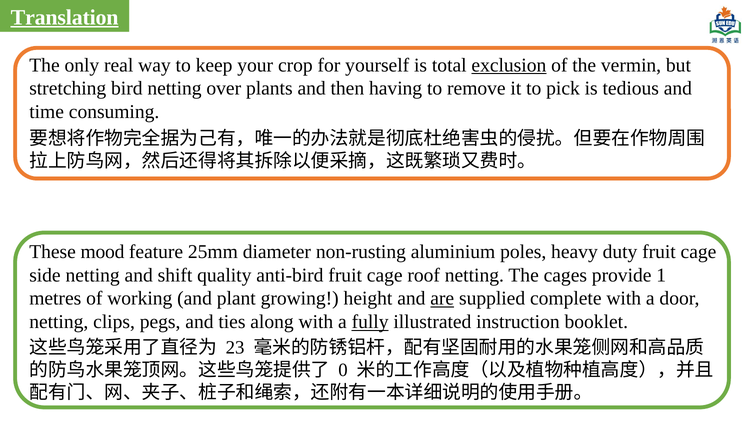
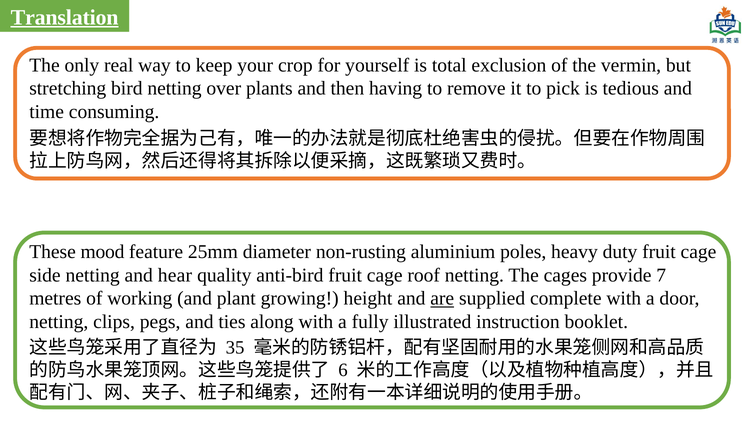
exclusion underline: present -> none (509, 65)
shift: shift -> hear (175, 275)
1: 1 -> 7 (661, 275)
fully underline: present -> none (370, 322)
23: 23 -> 35 (235, 348)
0: 0 -> 6 (343, 371)
